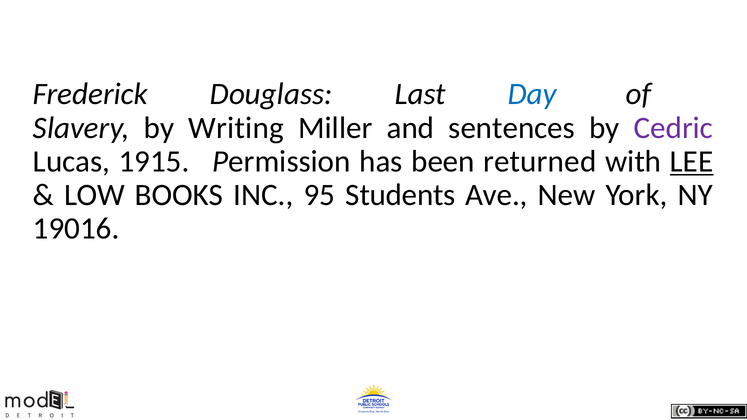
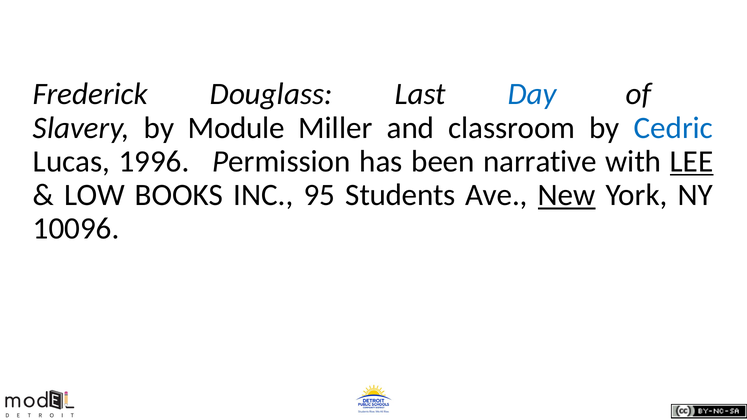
Writing: Writing -> Module (236, 128)
sentences: sentences -> classroom (512, 128)
Cedric colour: purple -> blue (673, 128)
1915: 1915 -> 1996 (154, 161)
returned: returned -> narrative (540, 161)
New underline: none -> present (567, 195)
19016: 19016 -> 10096 (76, 229)
